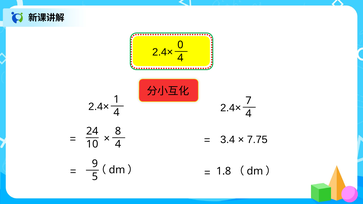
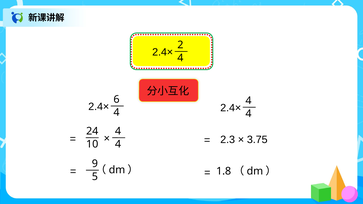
0: 0 -> 2 (180, 45)
1: 1 -> 6 (116, 100)
2.4× 7: 7 -> 4 (248, 101)
8: 8 -> 4 (118, 131)
3.4: 3.4 -> 2.3 (228, 140)
7.75: 7.75 -> 3.75 (257, 140)
